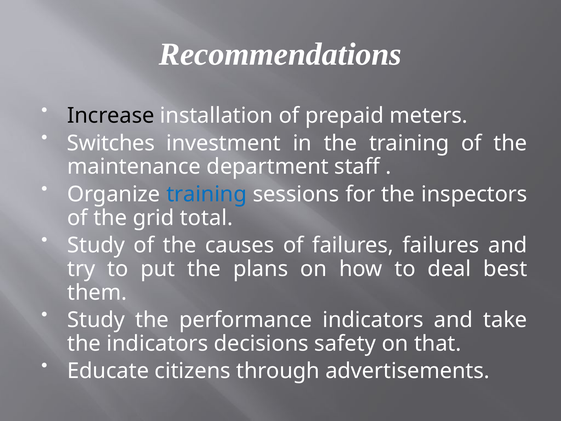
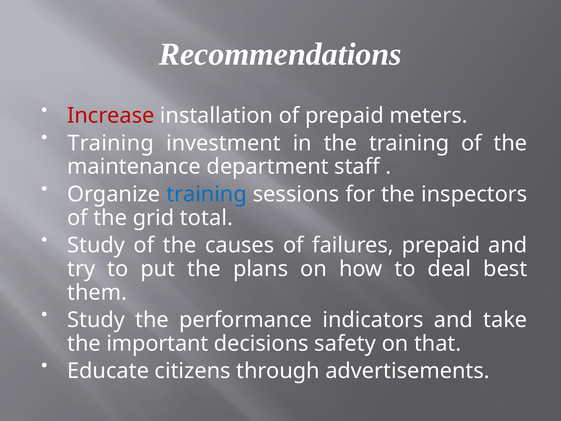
Increase colour: black -> red (111, 116)
Switches: Switches -> Training (111, 143)
failures failures: failures -> prepaid (441, 245)
the indicators: indicators -> important (157, 343)
